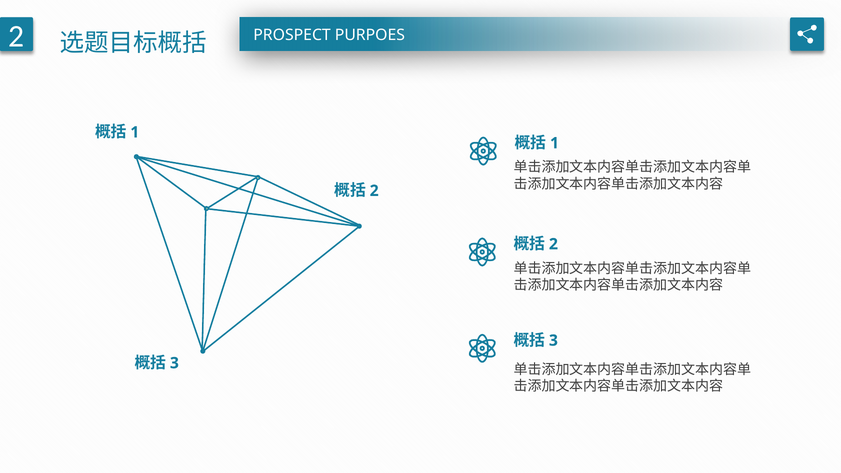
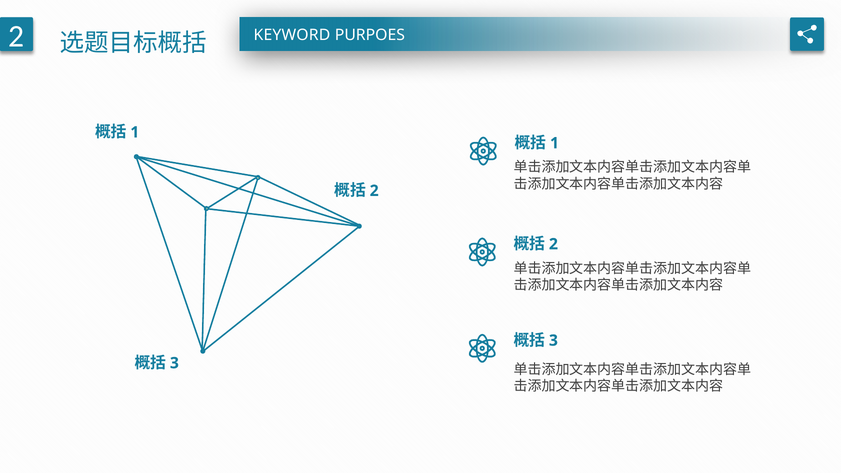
PROSPECT: PROSPECT -> KEYWORD (292, 35)
